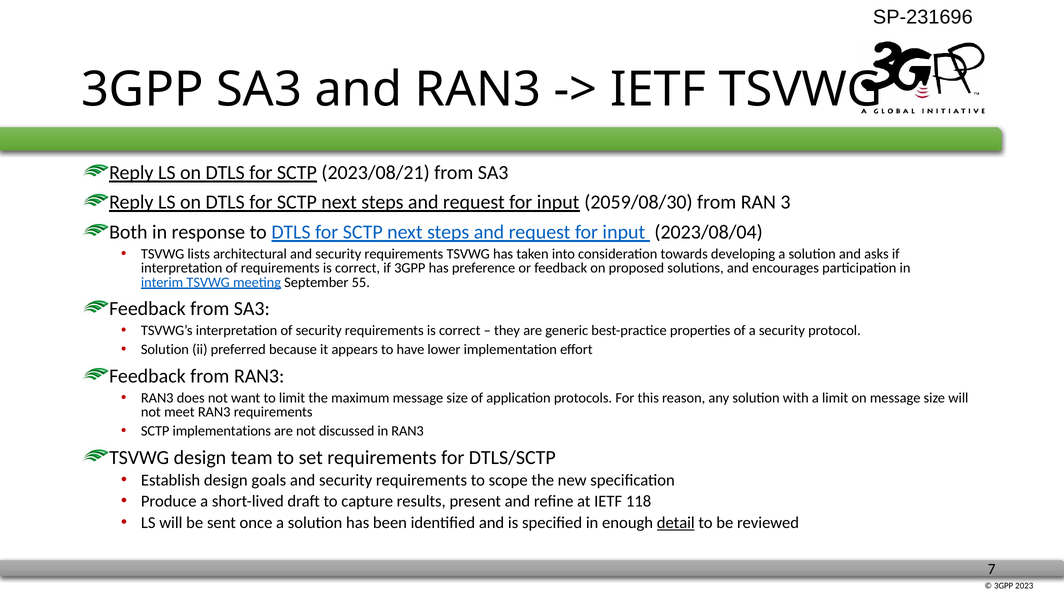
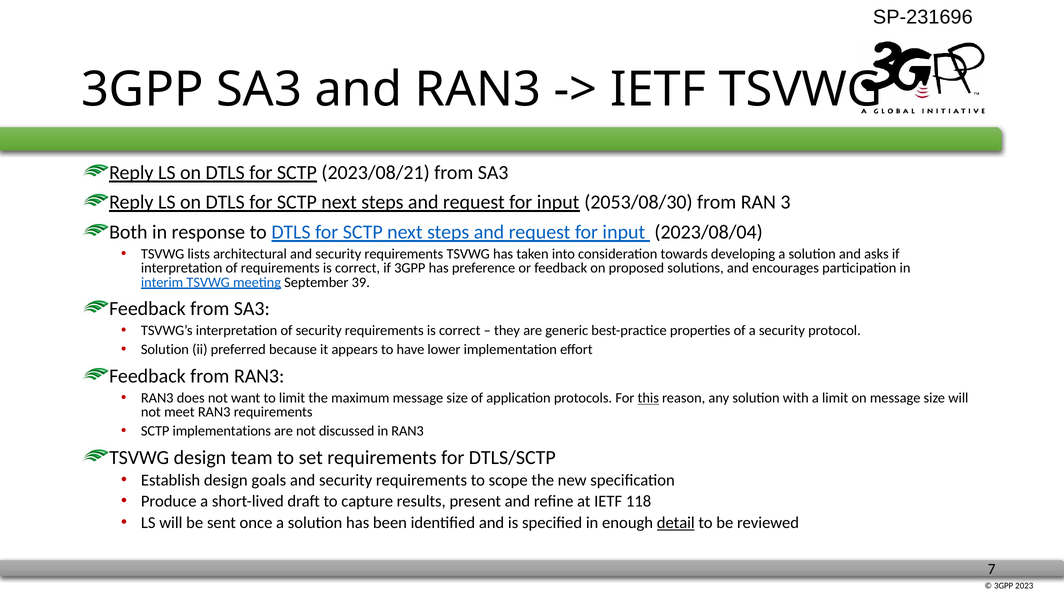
2059/08/30: 2059/08/30 -> 2053/08/30 (638, 202)
55: 55 -> 39 (361, 282)
this underline: none -> present (648, 398)
